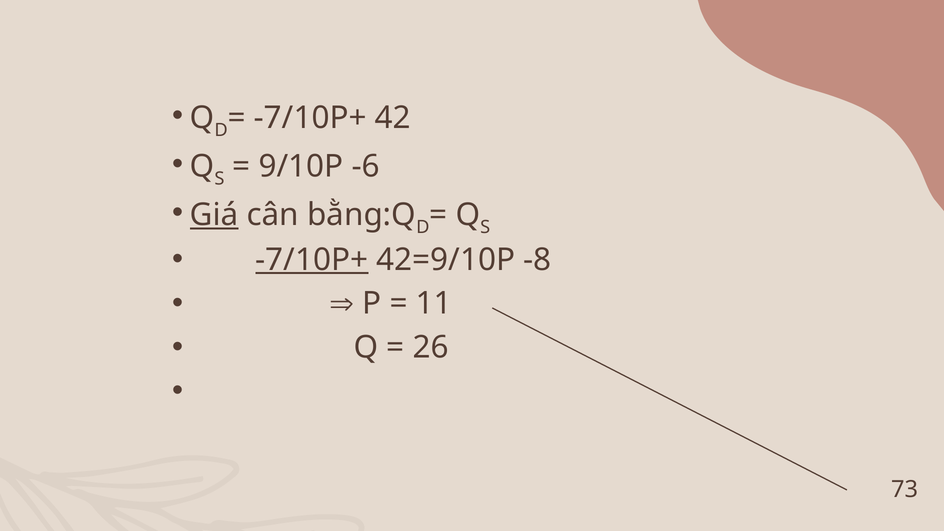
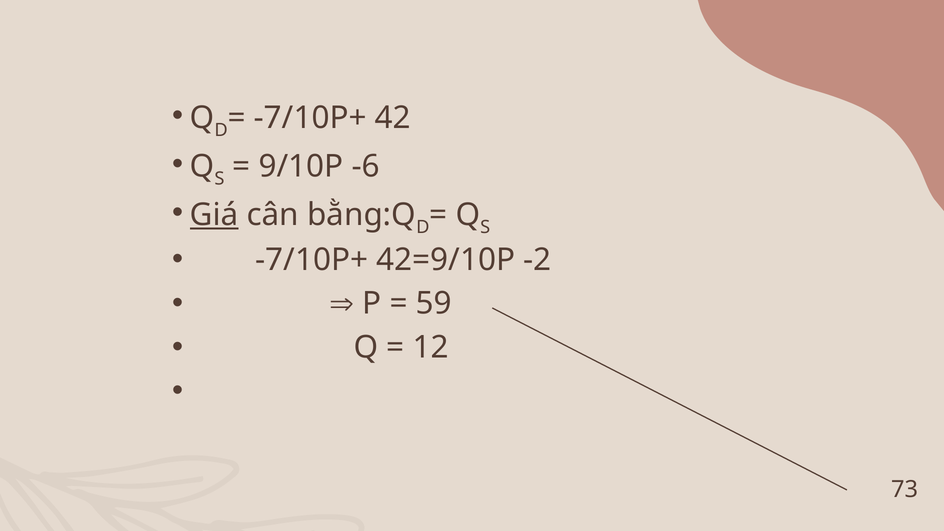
-7/10P+ underline: present -> none (312, 260)
-8: -8 -> -2 (537, 260)
11: 11 -> 59 (434, 304)
26: 26 -> 12 (431, 347)
